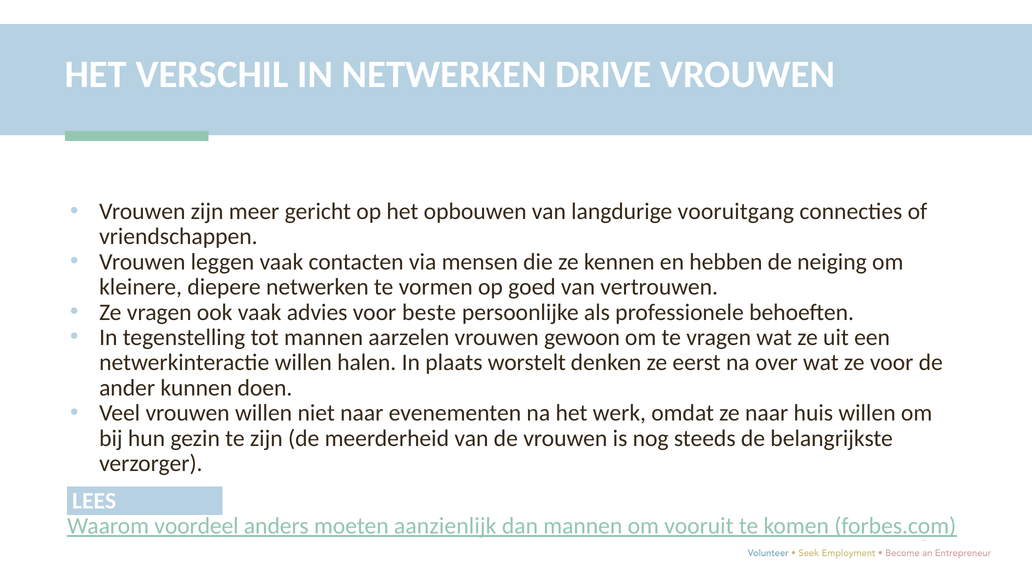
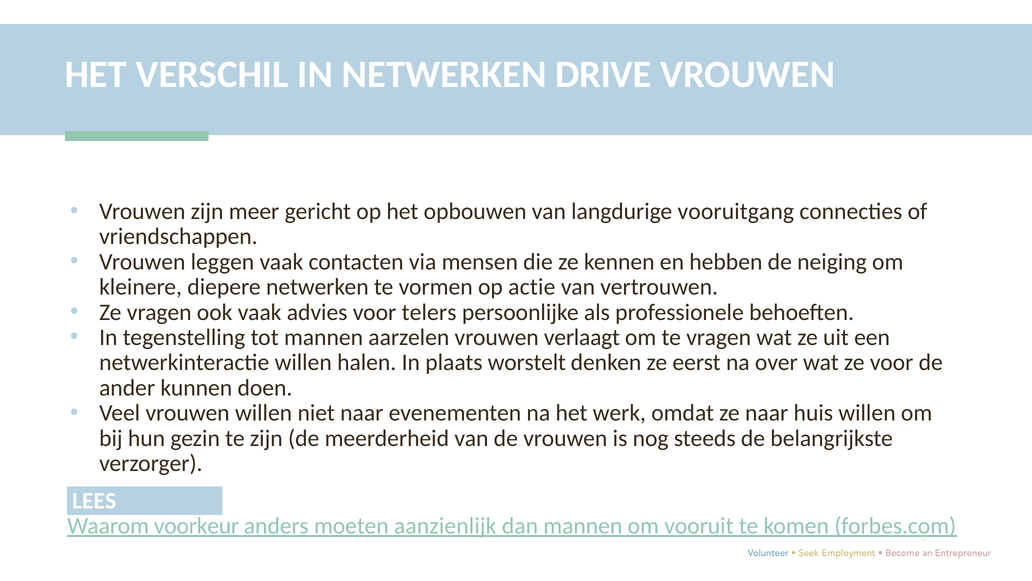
goed: goed -> actie (532, 287)
beste: beste -> telers (429, 312)
gewoon: gewoon -> verlaagt (582, 337)
voordeel: voordeel -> voorkeur (197, 525)
